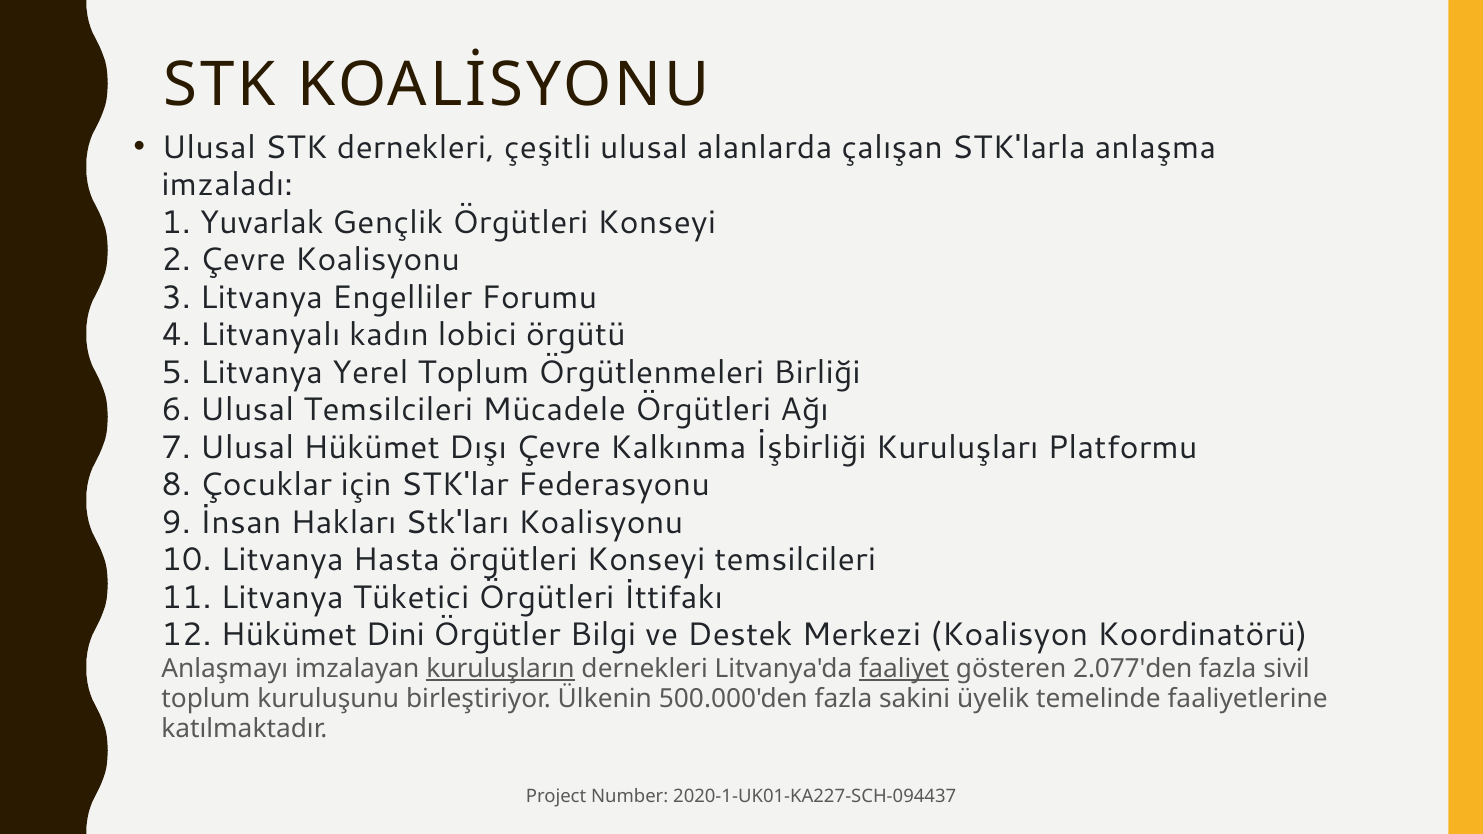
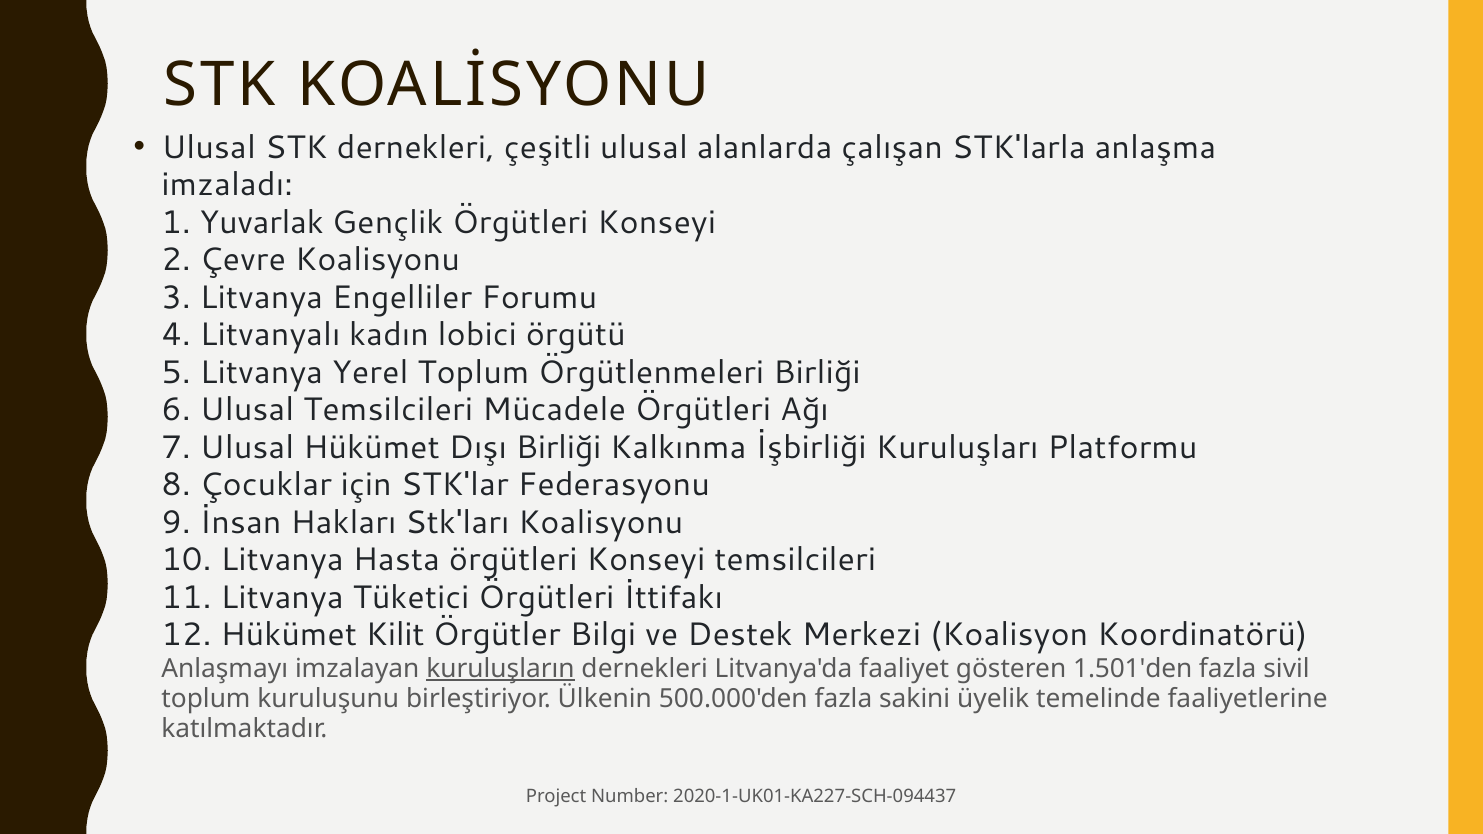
Dışı Çevre: Çevre -> Birliği (559, 448)
Dini: Dini -> Kilit (395, 635)
faaliyet underline: present -> none (904, 669)
2.077'den: 2.077'den -> 1.501'den (1133, 669)
